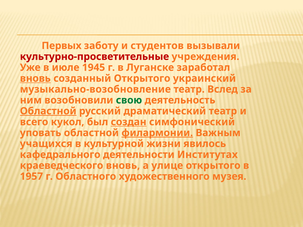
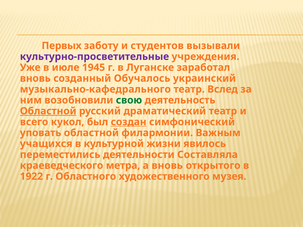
культурно-просветительные colour: red -> purple (94, 57)
вновь underline: present -> none (35, 78)
созданный Открытого: Открытого -> Обучалось (142, 78)
музыкально-возобновление: музыкально-возобновление -> музыкально-кафедрального (95, 89)
филармонии underline: present -> none (157, 133)
кафедрального: кафедрального -> переместились (60, 155)
Институтах: Институтах -> Составляла (207, 155)
краеведческого вновь: вновь -> метра (123, 166)
а улице: улице -> вновь (167, 166)
1957: 1957 -> 1922 (31, 177)
